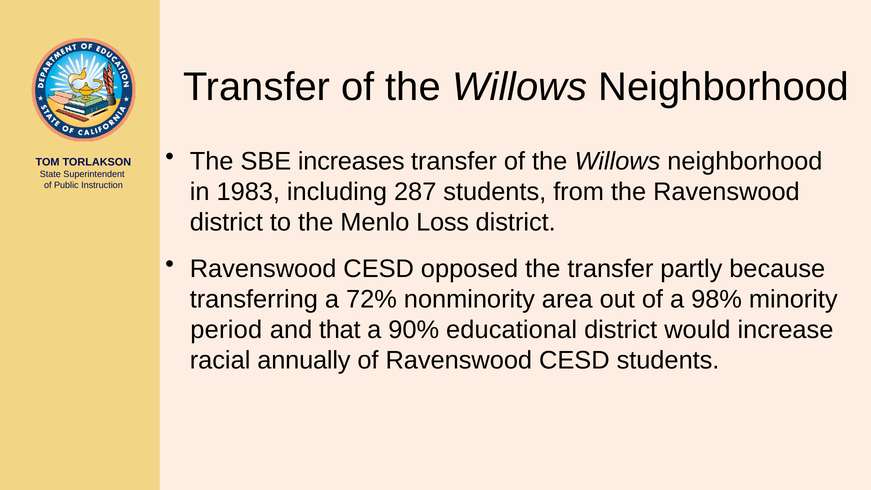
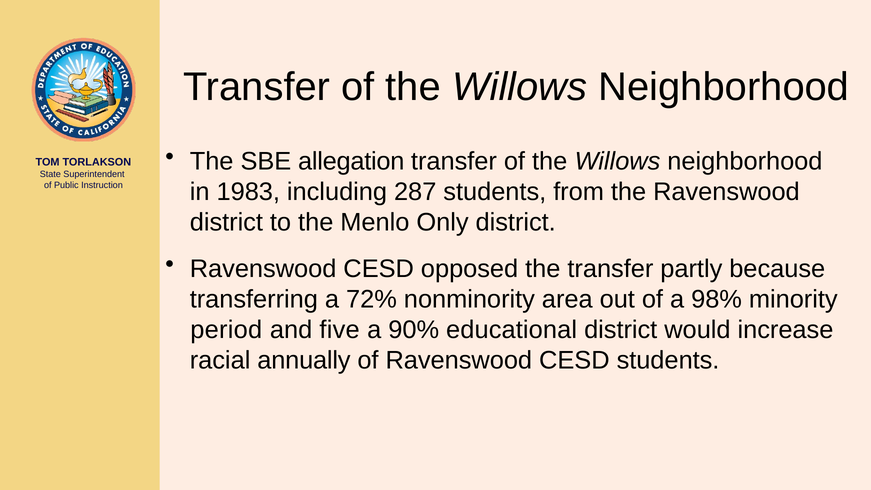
increases: increases -> allegation (351, 161)
Loss: Loss -> Only (443, 222)
that: that -> five (340, 330)
